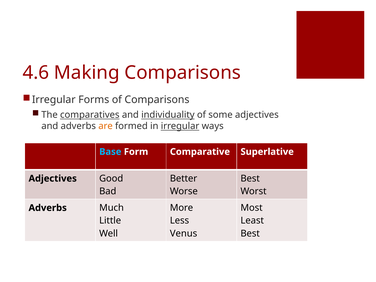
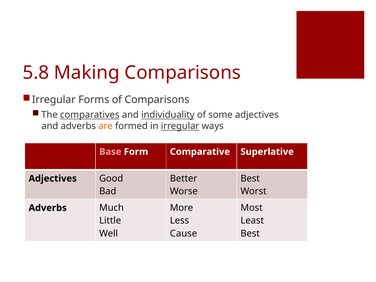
4.6: 4.6 -> 5.8 (36, 73)
Base colour: light blue -> pink (110, 152)
Venus: Venus -> Cause (184, 233)
